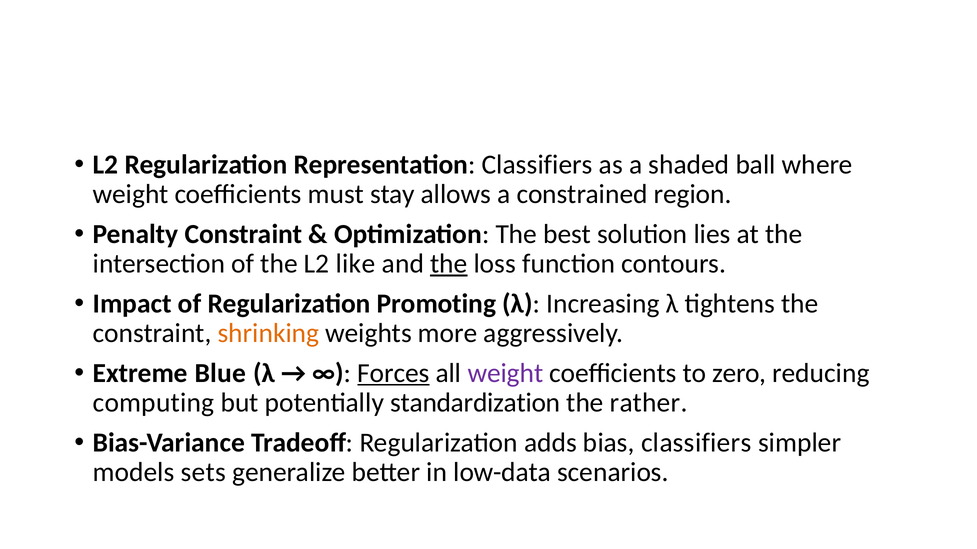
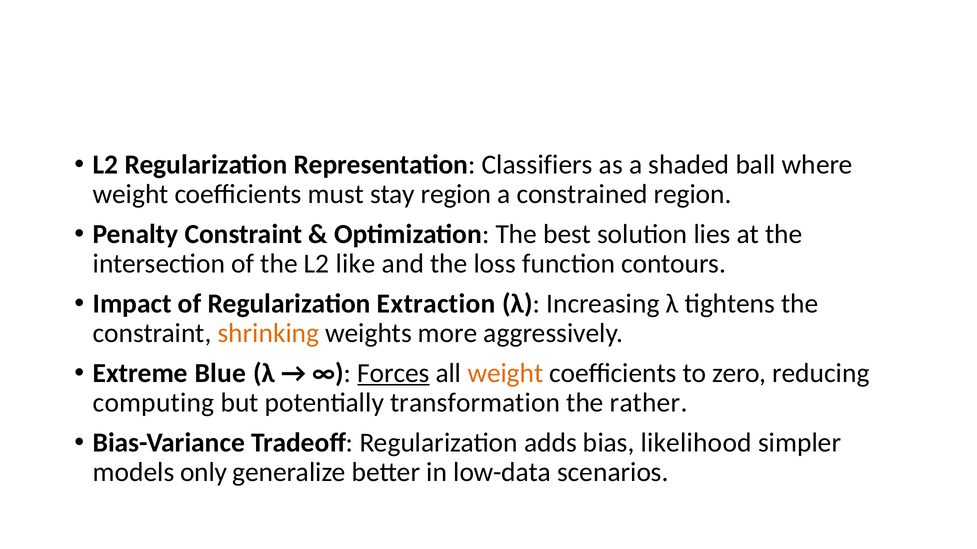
stay allows: allows -> region (456, 194)
the underline: present -> none (449, 264)
Promoting: Promoting -> Extraction (436, 304)
weight colour: purple -> orange (505, 373)
standardization: standardization -> transformation (475, 403)
bias classifiers: classifiers -> likelihood (696, 443)
sets: sets -> only (204, 473)
